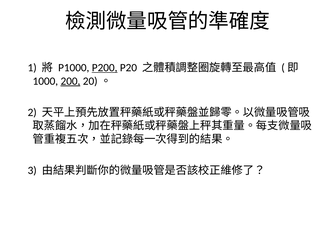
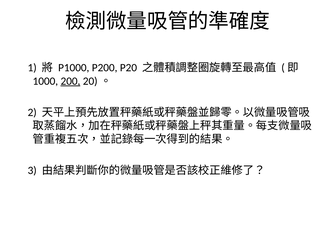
P200 underline: present -> none (105, 68)
